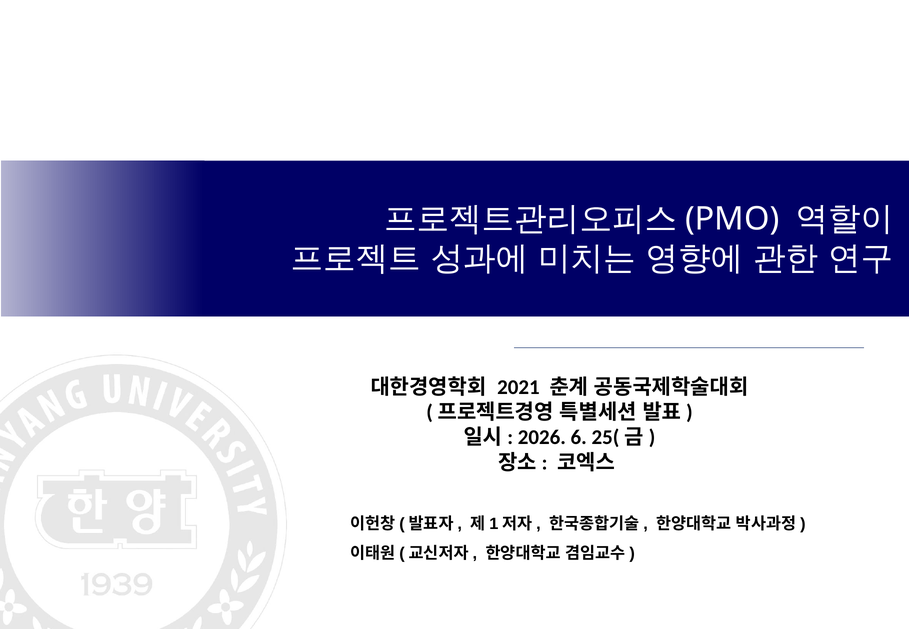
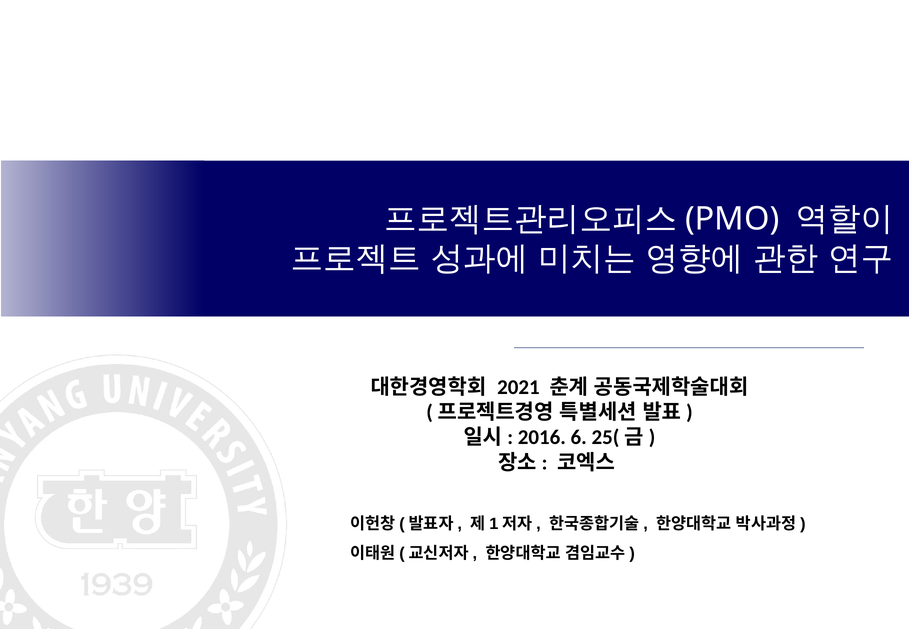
2026: 2026 -> 2016 (542, 438)
